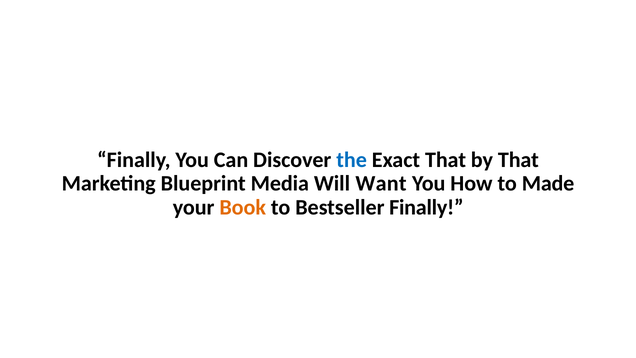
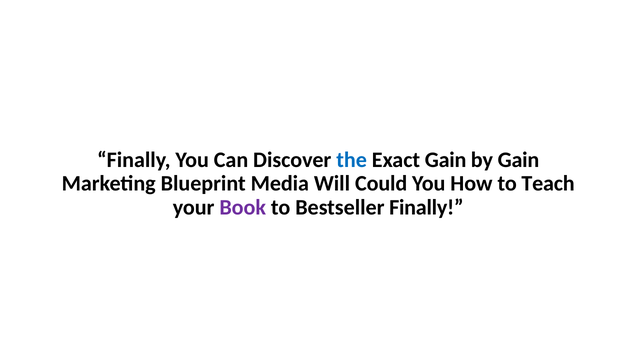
Exact That: That -> Gain (446, 160)
by That: That -> Gain (518, 160)
Want: Want -> Could (381, 184)
Made: Made -> Teach (548, 184)
Book colour: orange -> purple (243, 207)
